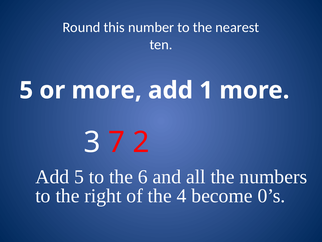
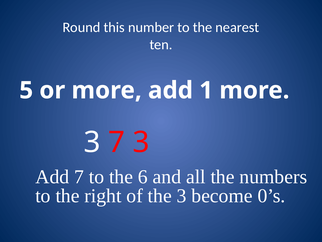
7 2: 2 -> 3 (141, 142)
Add 5: 5 -> 7 (79, 177)
the 4: 4 -> 3 (182, 195)
